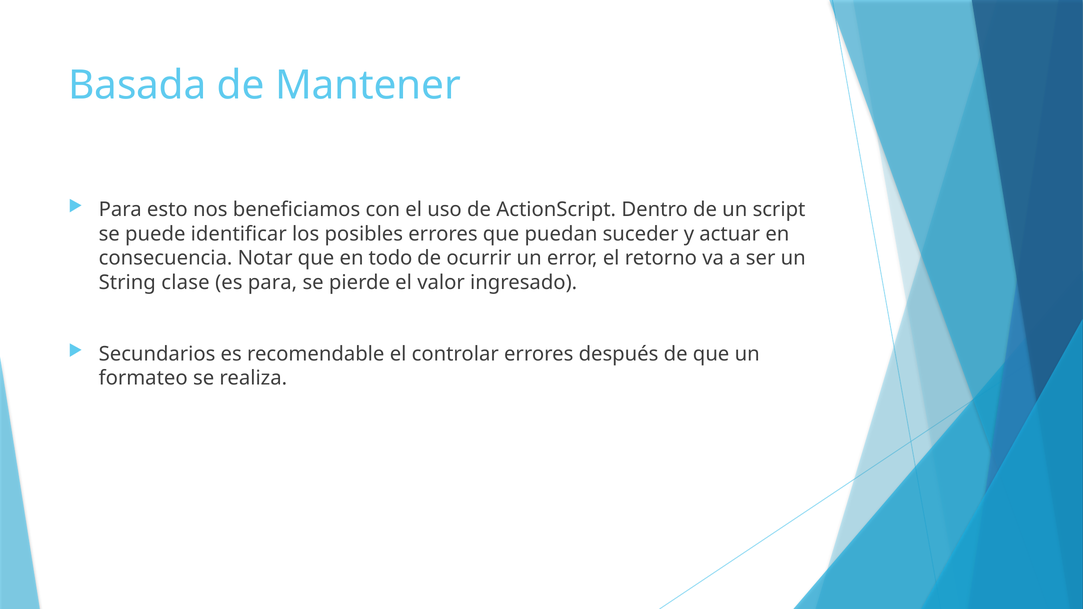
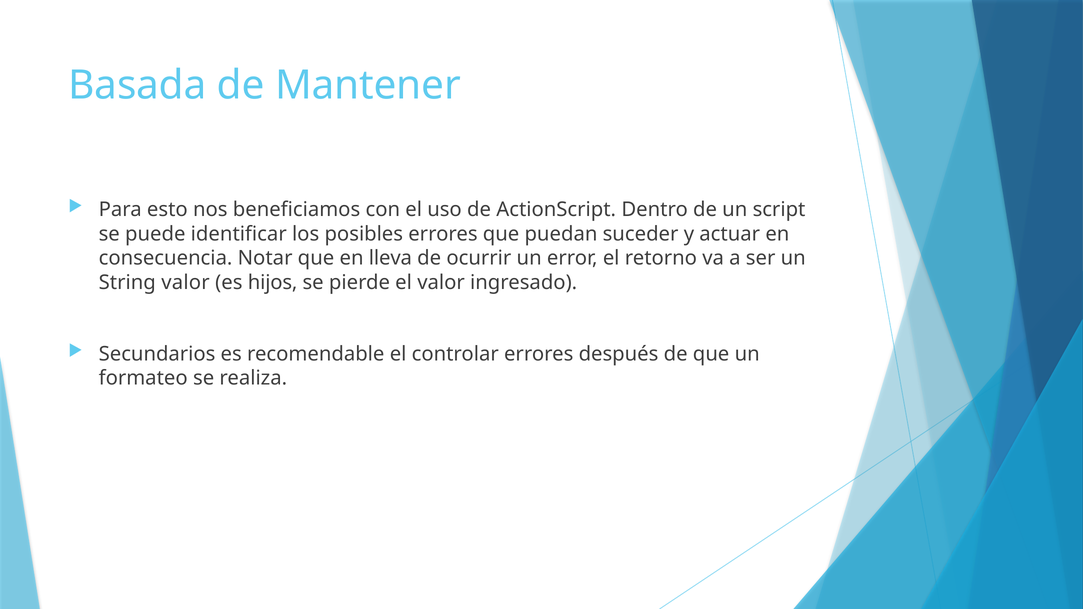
todo: todo -> lleva (390, 258)
String clase: clase -> valor (185, 283)
es para: para -> hijos (273, 283)
